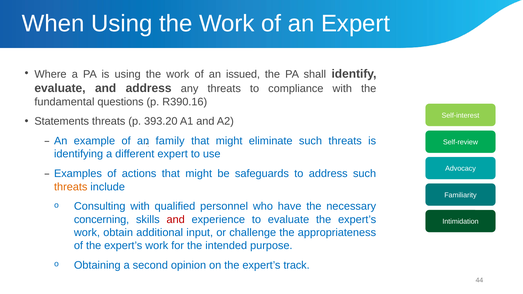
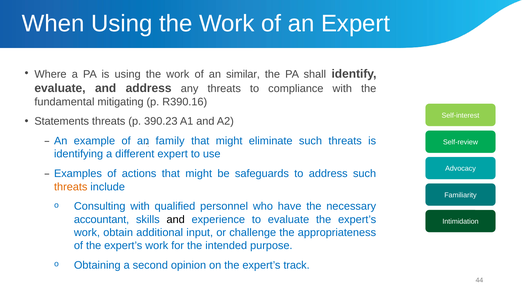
issued: issued -> similar (243, 74)
questions: questions -> mitigating (121, 102)
393.20: 393.20 -> 390.23 (161, 121)
concerning: concerning -> accountant (102, 220)
and colour: red -> black (176, 220)
